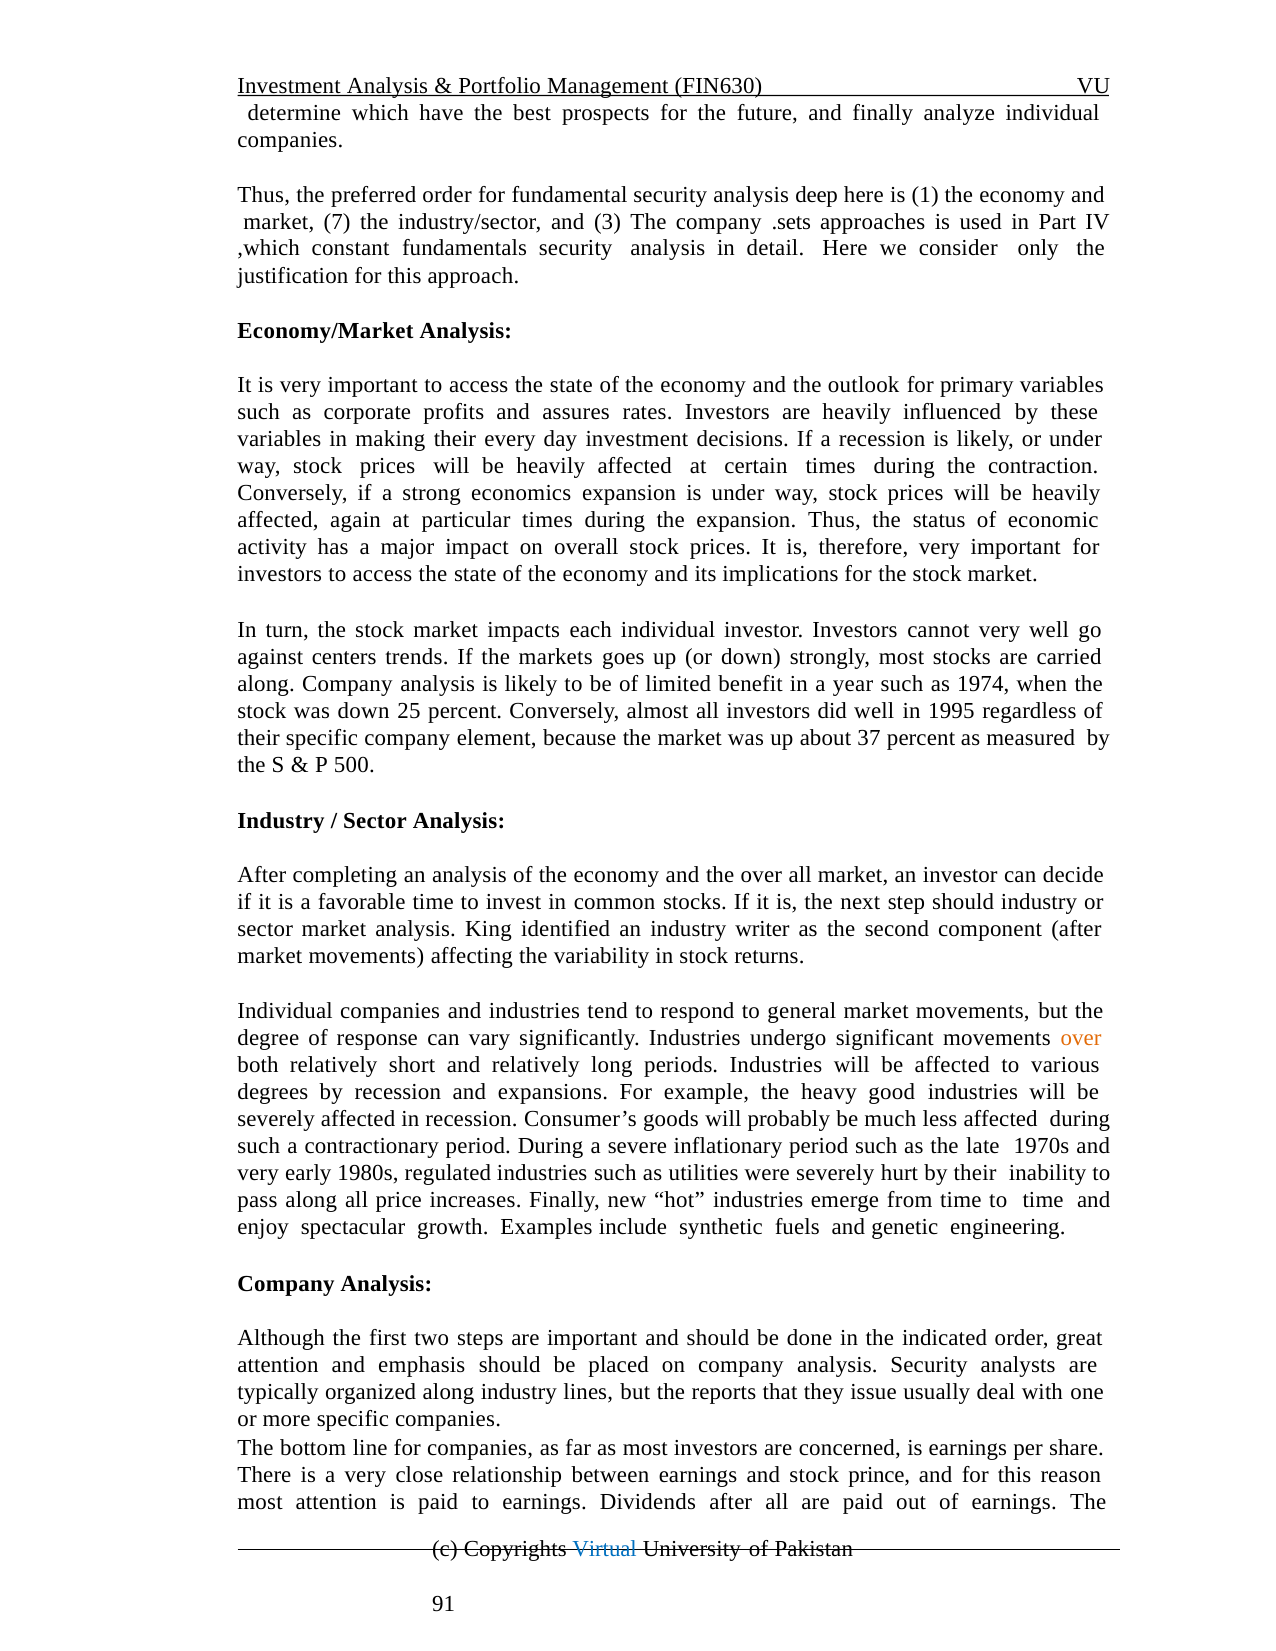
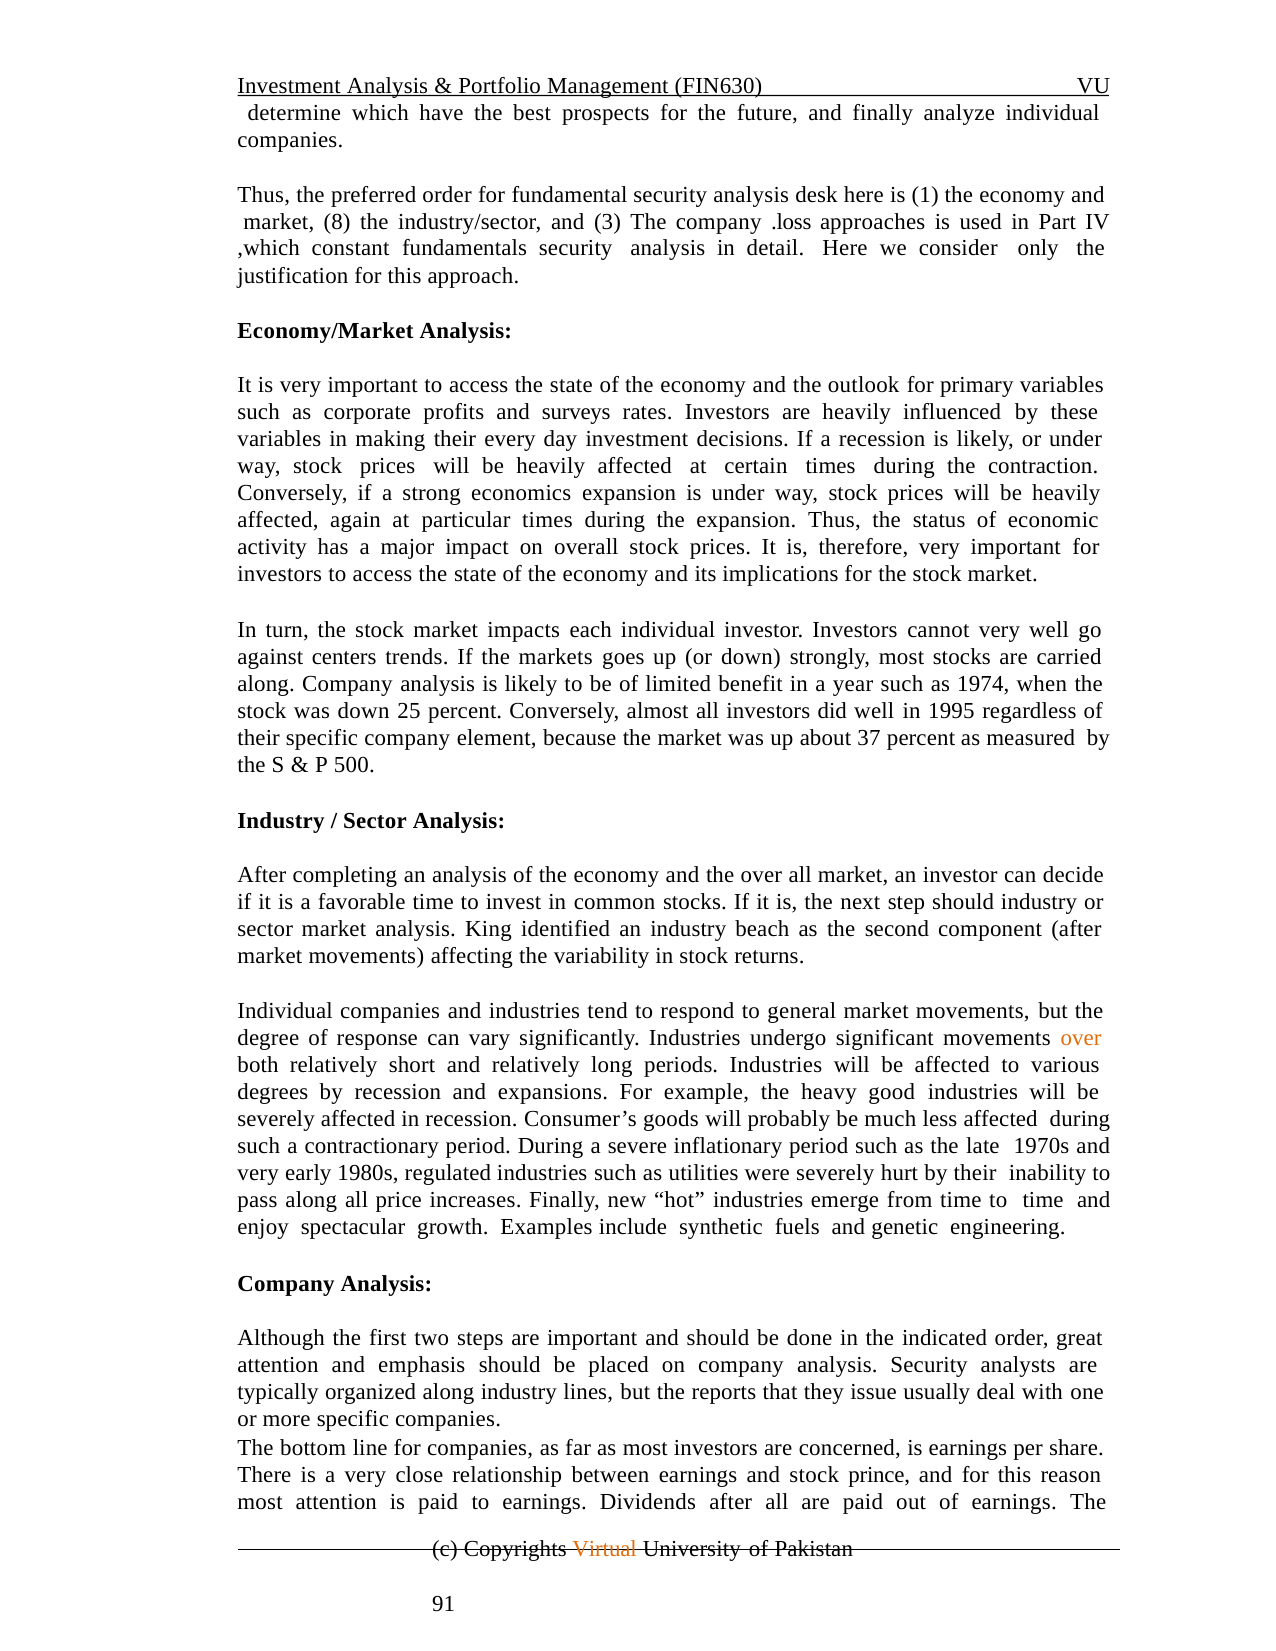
deep: deep -> desk (816, 195)
7: 7 -> 8 (337, 222)
.sets: .sets -> .loss (791, 222)
assures: assures -> surveys (576, 412)
writer: writer -> beach (762, 929)
Virtual colour: blue -> orange (605, 1550)
